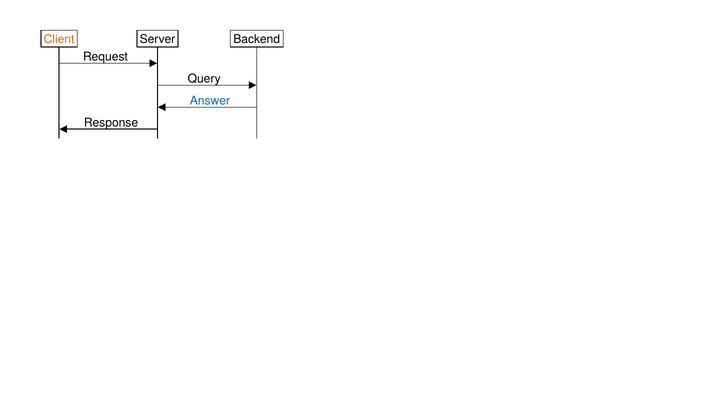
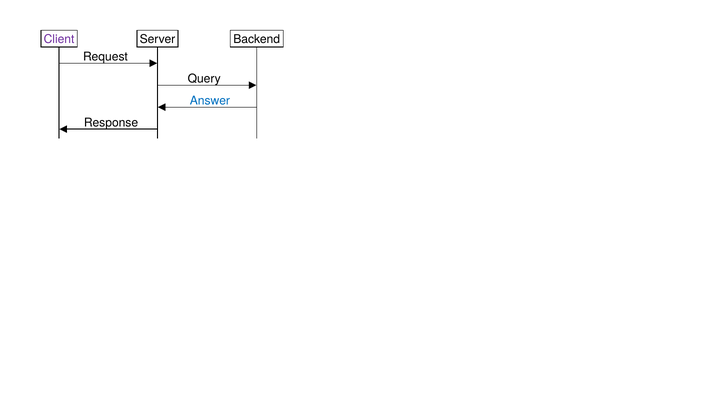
Client colour: orange -> purple (59, 39)
